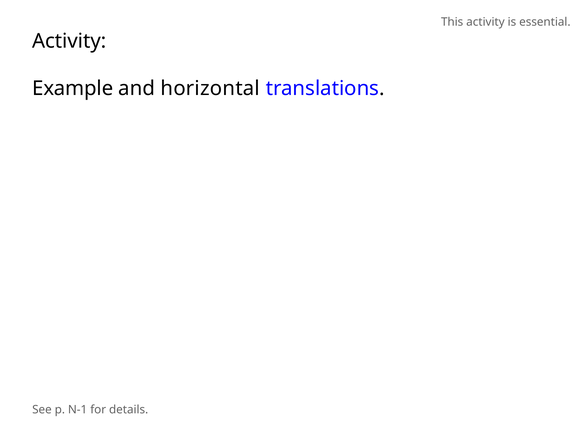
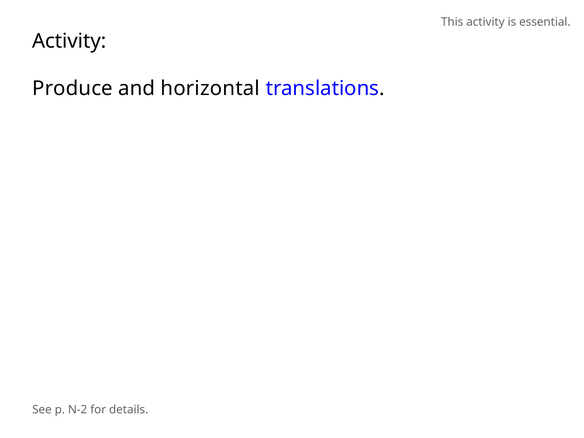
Example: Example -> Produce (73, 89)
N-1: N-1 -> N-2 (78, 410)
